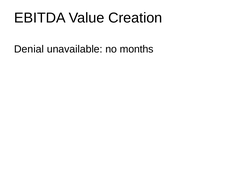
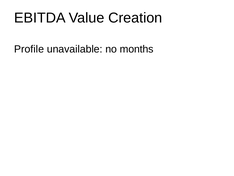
Denial: Denial -> Profile (29, 49)
